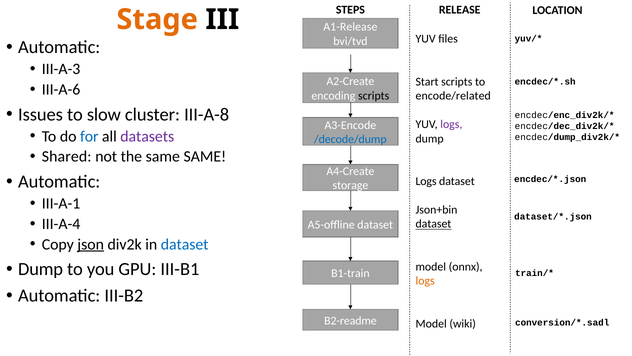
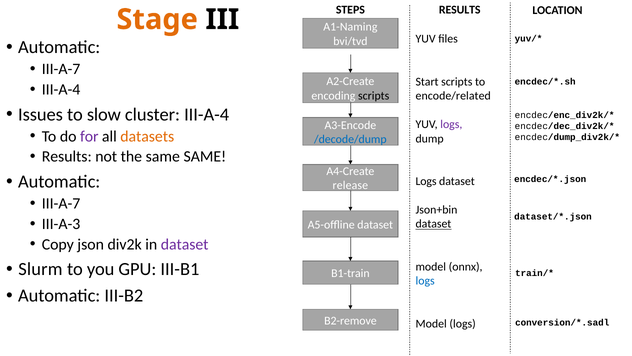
RELEASE: RELEASE -> RESULTS (460, 10)
A1-Release: A1-Release -> A1-Naming (350, 27)
III-A-3: III-A-3 -> III-A-7 (61, 69)
III-A-6: III-A-6 -> III-A-4 (61, 89)
cluster III-A-8: III-A-8 -> III-A-4 (207, 114)
for colour: blue -> purple (89, 136)
datasets colour: purple -> orange (147, 136)
Shared: Shared -> Results (67, 157)
storage: storage -> release (350, 185)
III-A-1: III-A-1 -> III-A-7 (61, 203)
III-A-4: III-A-4 -> III-A-3 (61, 224)
json underline: present -> none (91, 244)
dataset colour: blue -> purple (185, 244)
Dump: Dump -> Slurm (40, 269)
logs colour: orange -> blue (425, 281)
B2-readme: B2-readme -> B2-remove (350, 320)
Model wiki: wiki -> logs (463, 323)
